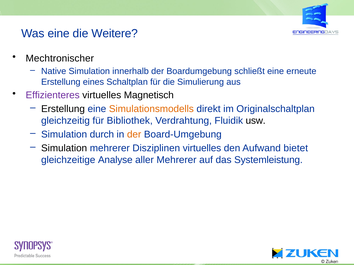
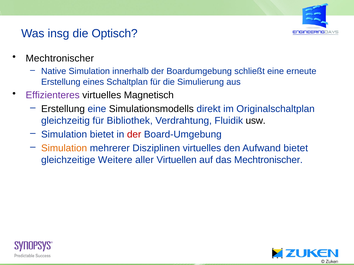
Was eine: eine -> insg (58, 34)
Weitere: Weitere -> Optisch (115, 34)
Simulationsmodells colour: orange -> black (151, 109)
Simulation durch: durch -> bietet (102, 135)
der colour: orange -> red (134, 135)
Simulation colour: black -> orange (64, 148)
Analyse: Analyse -> Weitere (115, 160)
aller Mehrerer: Mehrerer -> Virtuellen (177, 160)
das Systemleistung: Systemleistung -> Mechtronischer (268, 160)
